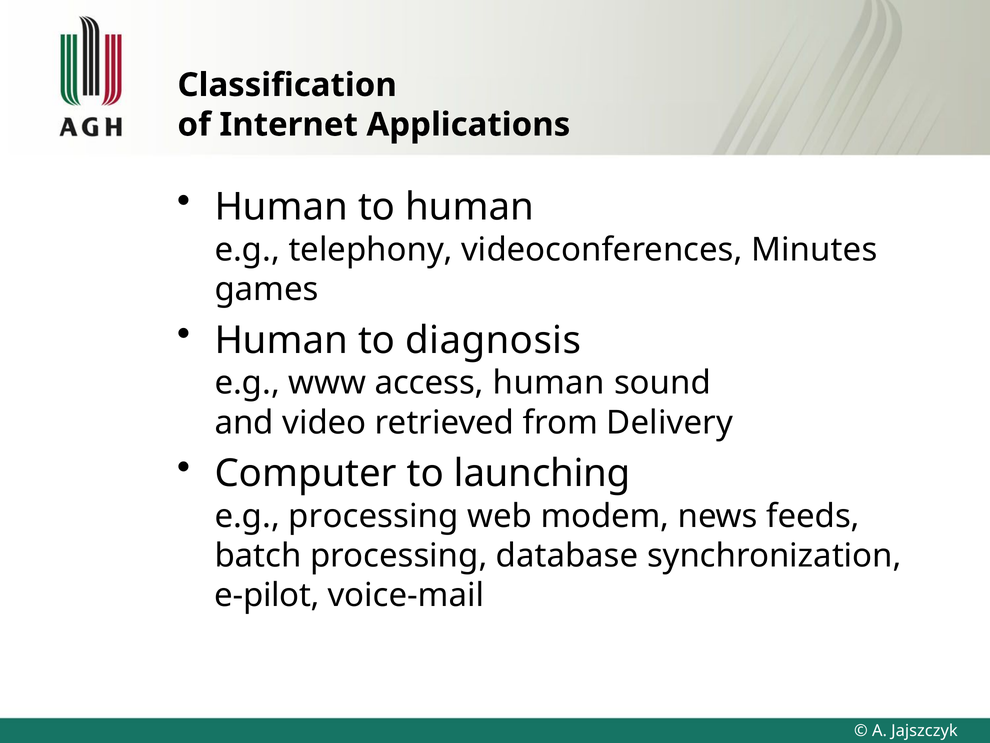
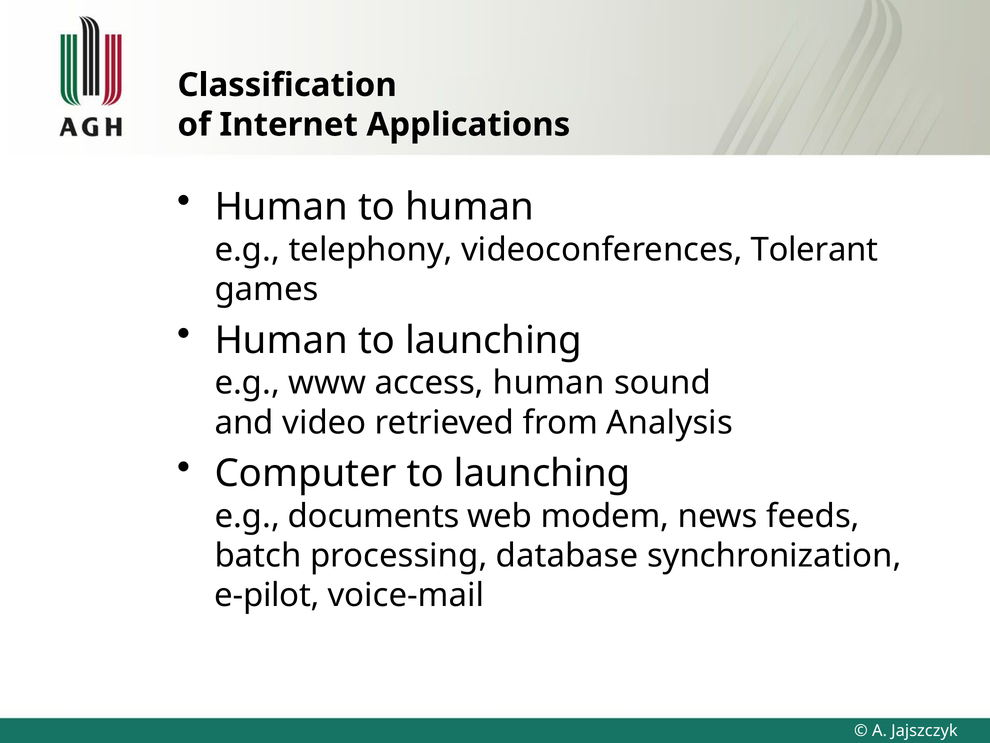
Minutes: Minutes -> Tolerant (814, 250)
Human to diagnosis: diagnosis -> launching (494, 340)
Delivery: Delivery -> Analysis (670, 422)
e.g processing: processing -> documents (374, 516)
